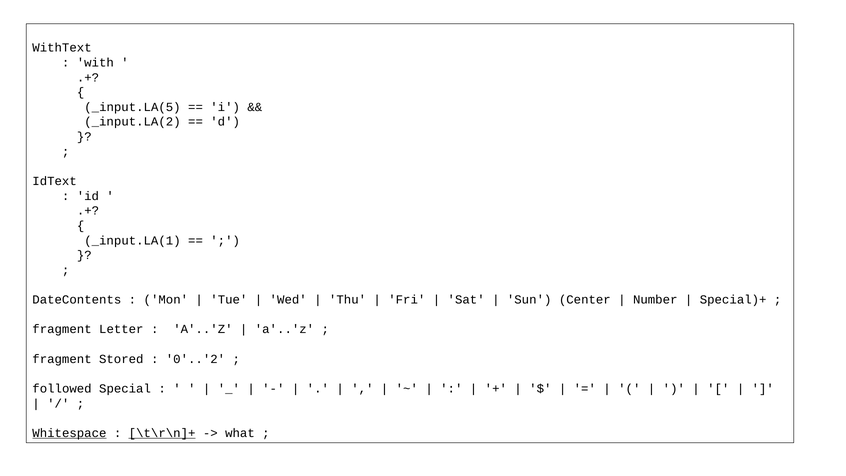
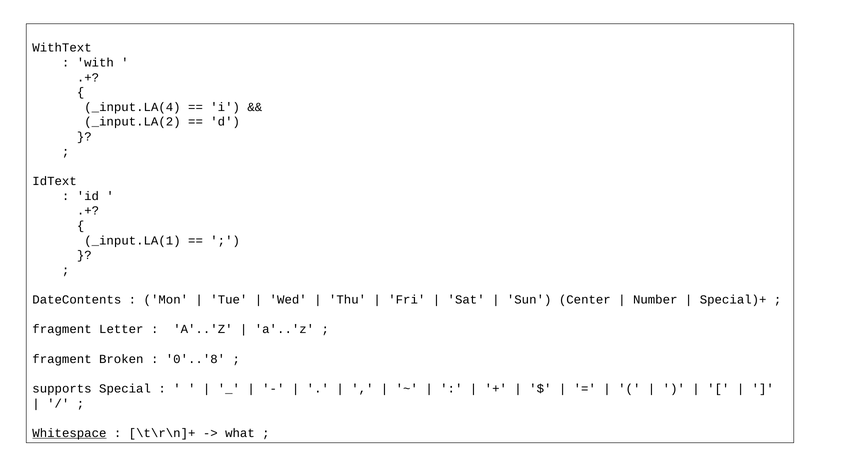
_input.LA(5: _input.LA(5 -> _input.LA(4 (132, 107)
Stored: Stored -> Broken (121, 359)
0'..'2: 0'..'2 -> 0'..'8 (195, 359)
followed: followed -> supports (62, 389)
\t\r\n]+ underline: present -> none (162, 433)
